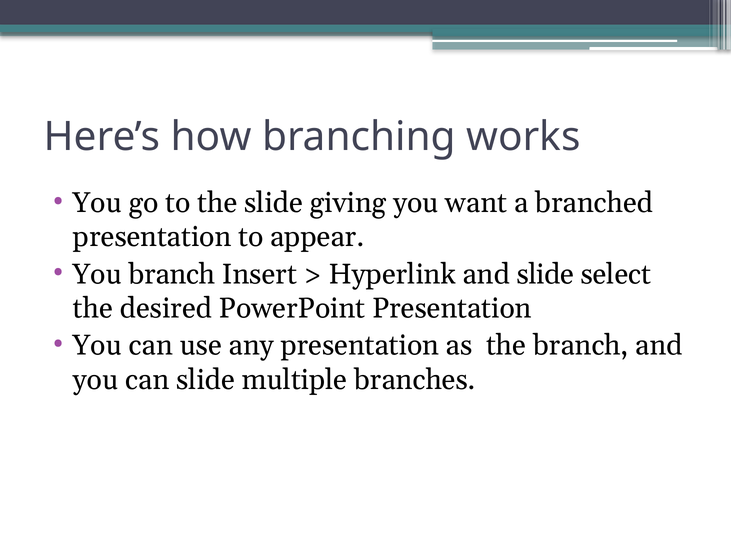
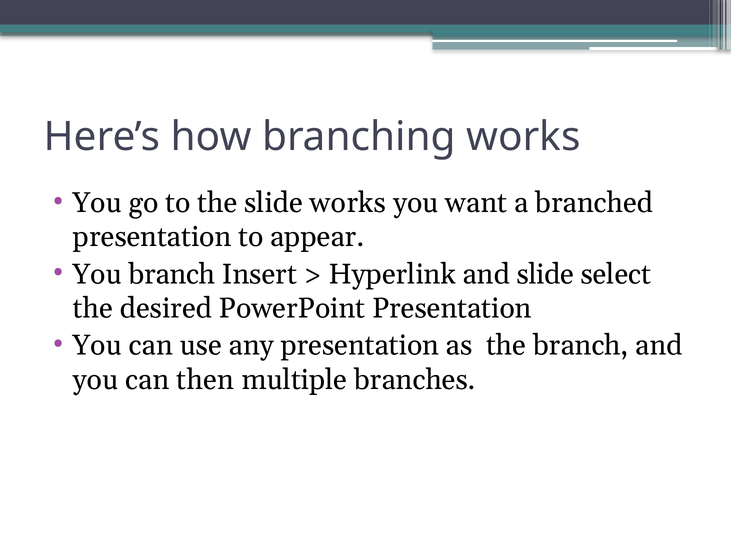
slide giving: giving -> works (348, 202)
can slide: slide -> then (205, 379)
